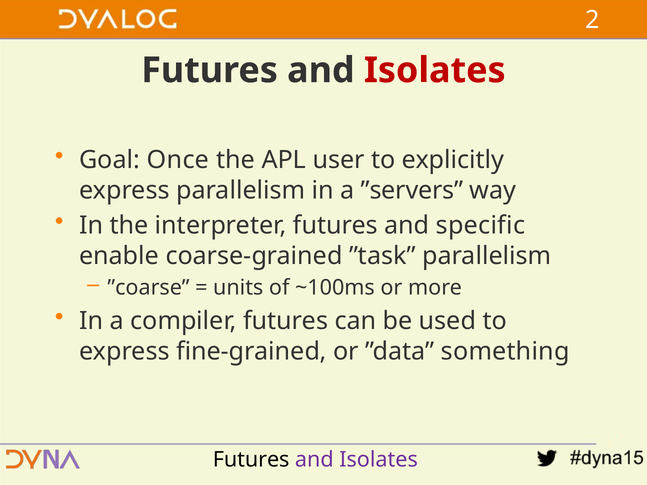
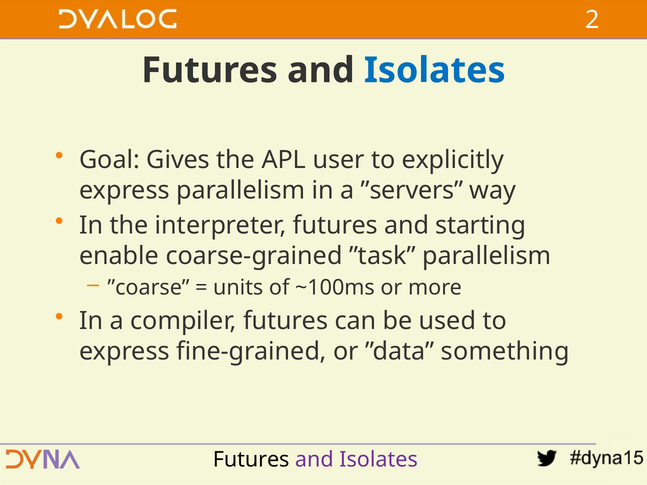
Isolates colour: red -> blue (435, 70)
Once: Once -> Gives (178, 160)
specific: specific -> starting (481, 226)
